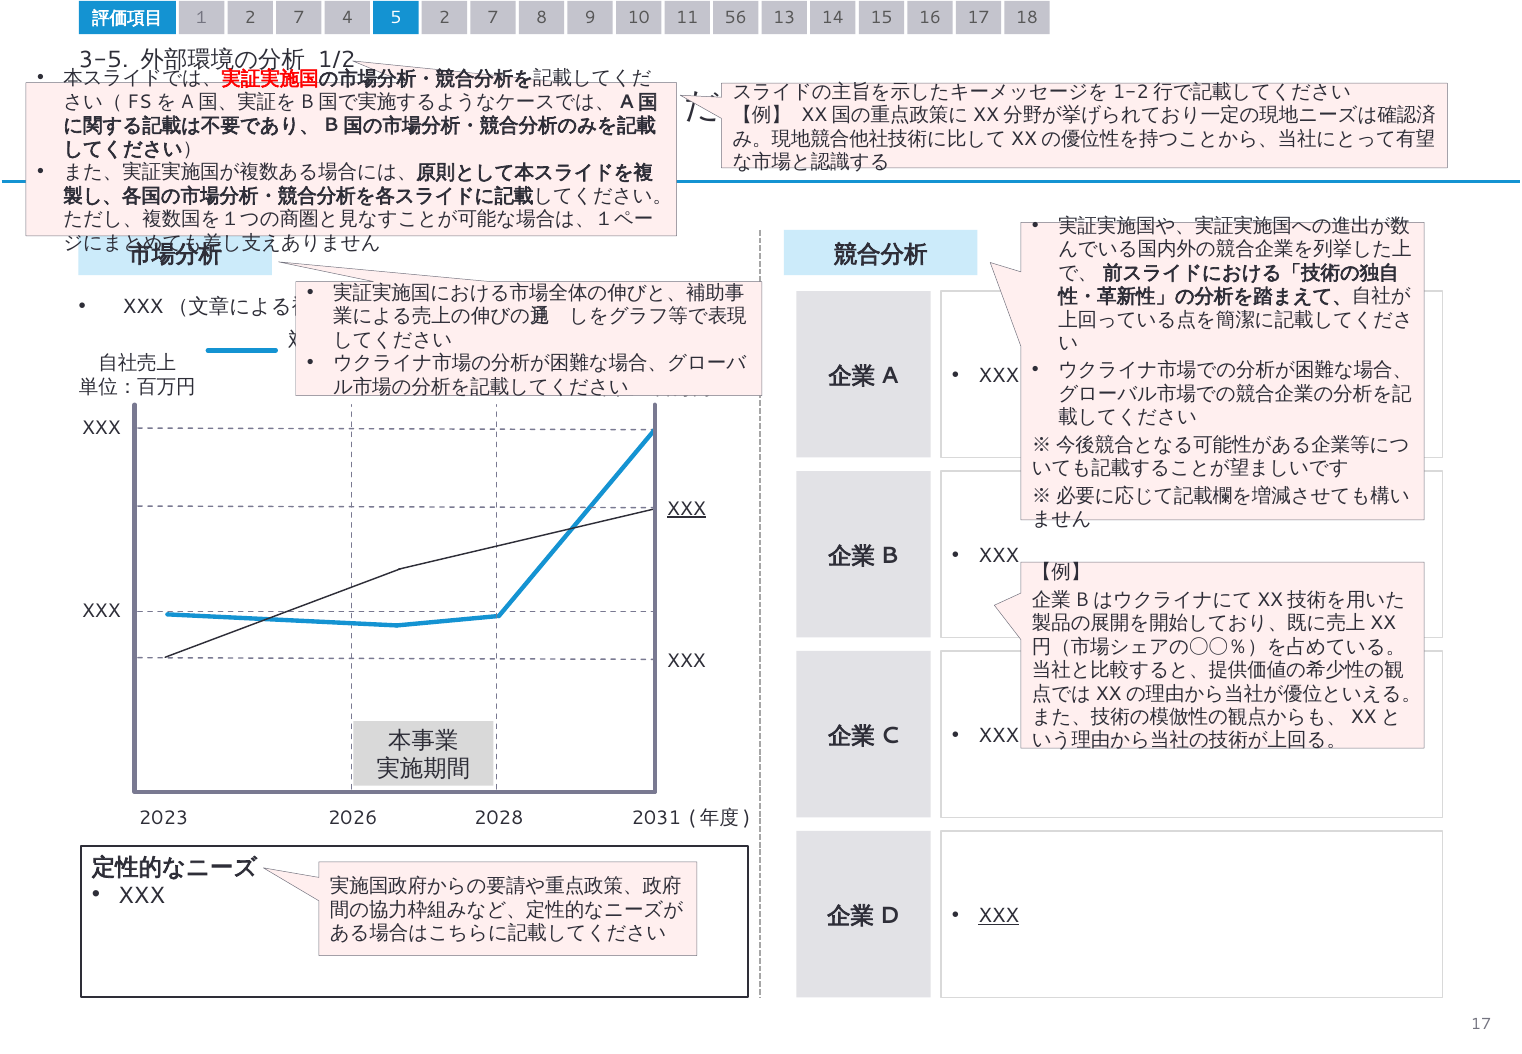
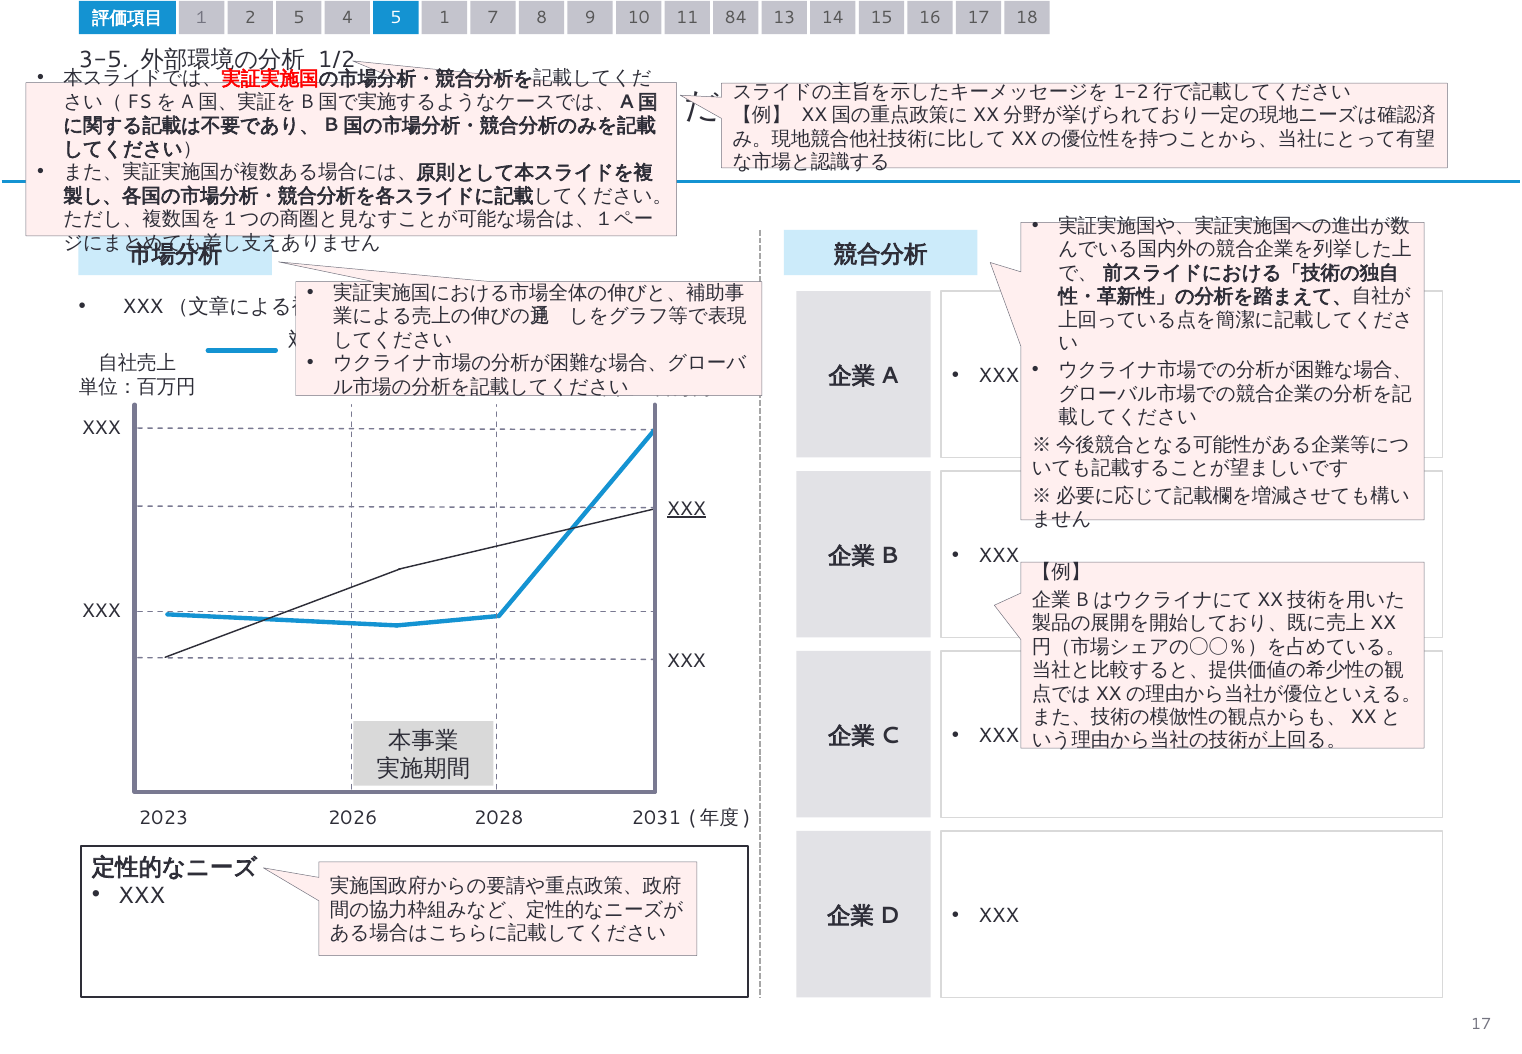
１ 2 7: 7 -> 5 (299, 18)
5 2: 2 -> 1 (444, 18)
56: 56 -> 84 (736, 18)
XXX underline: present -> none (999, 915)
